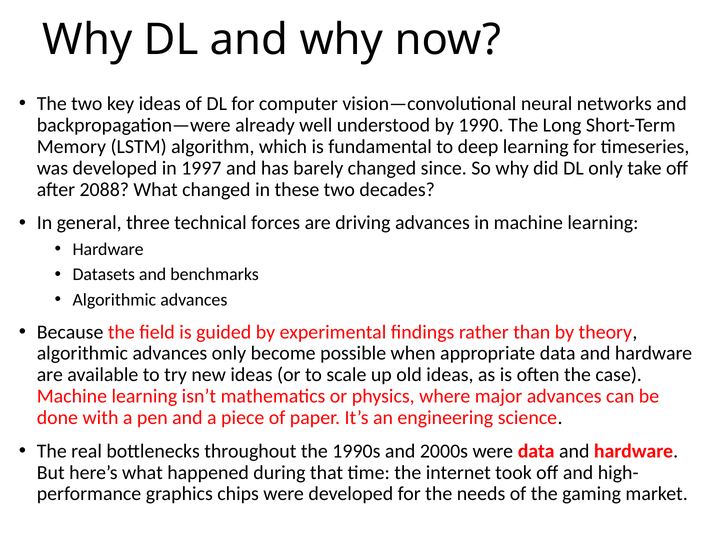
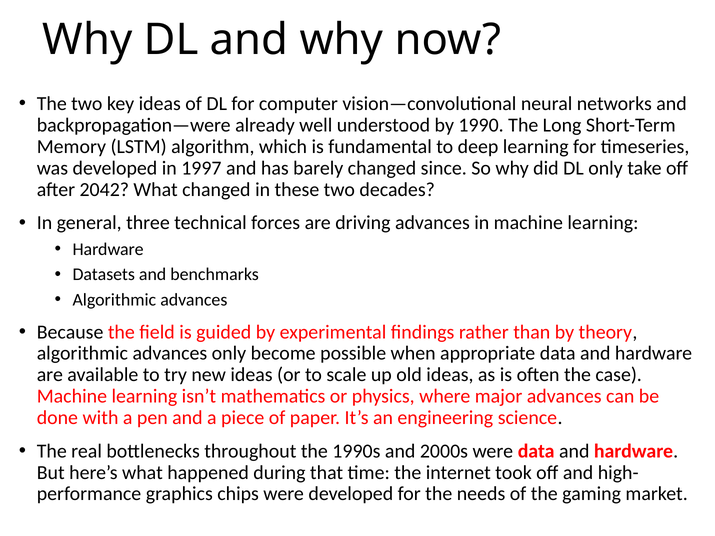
2088: 2088 -> 2042 (104, 190)
